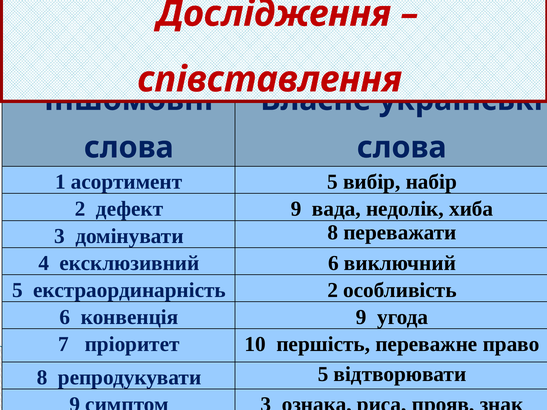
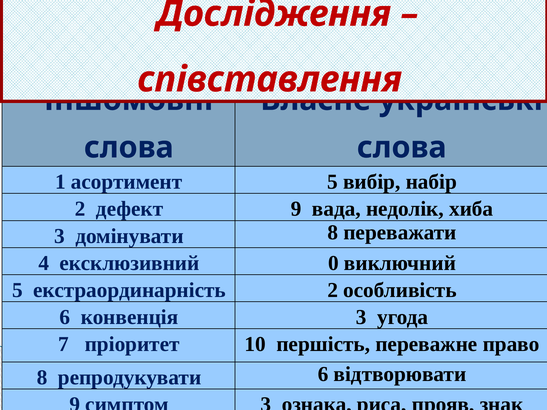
ексклюзивний 6: 6 -> 0 (333, 263)
конвенція 9: 9 -> 3 (361, 317)
репродукувати 5: 5 -> 6 (323, 374)
